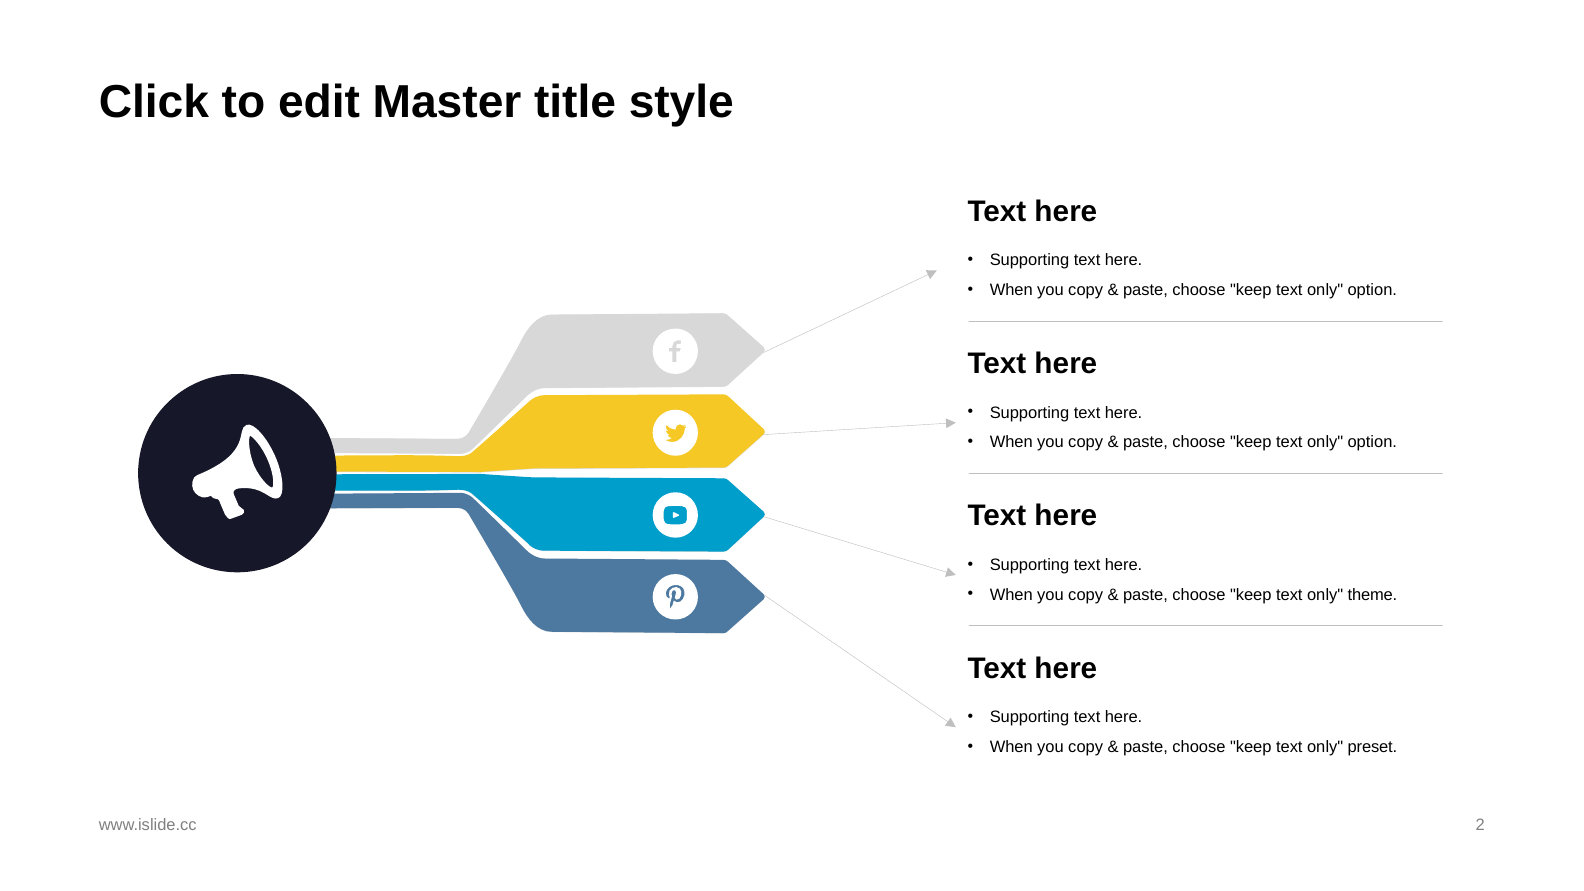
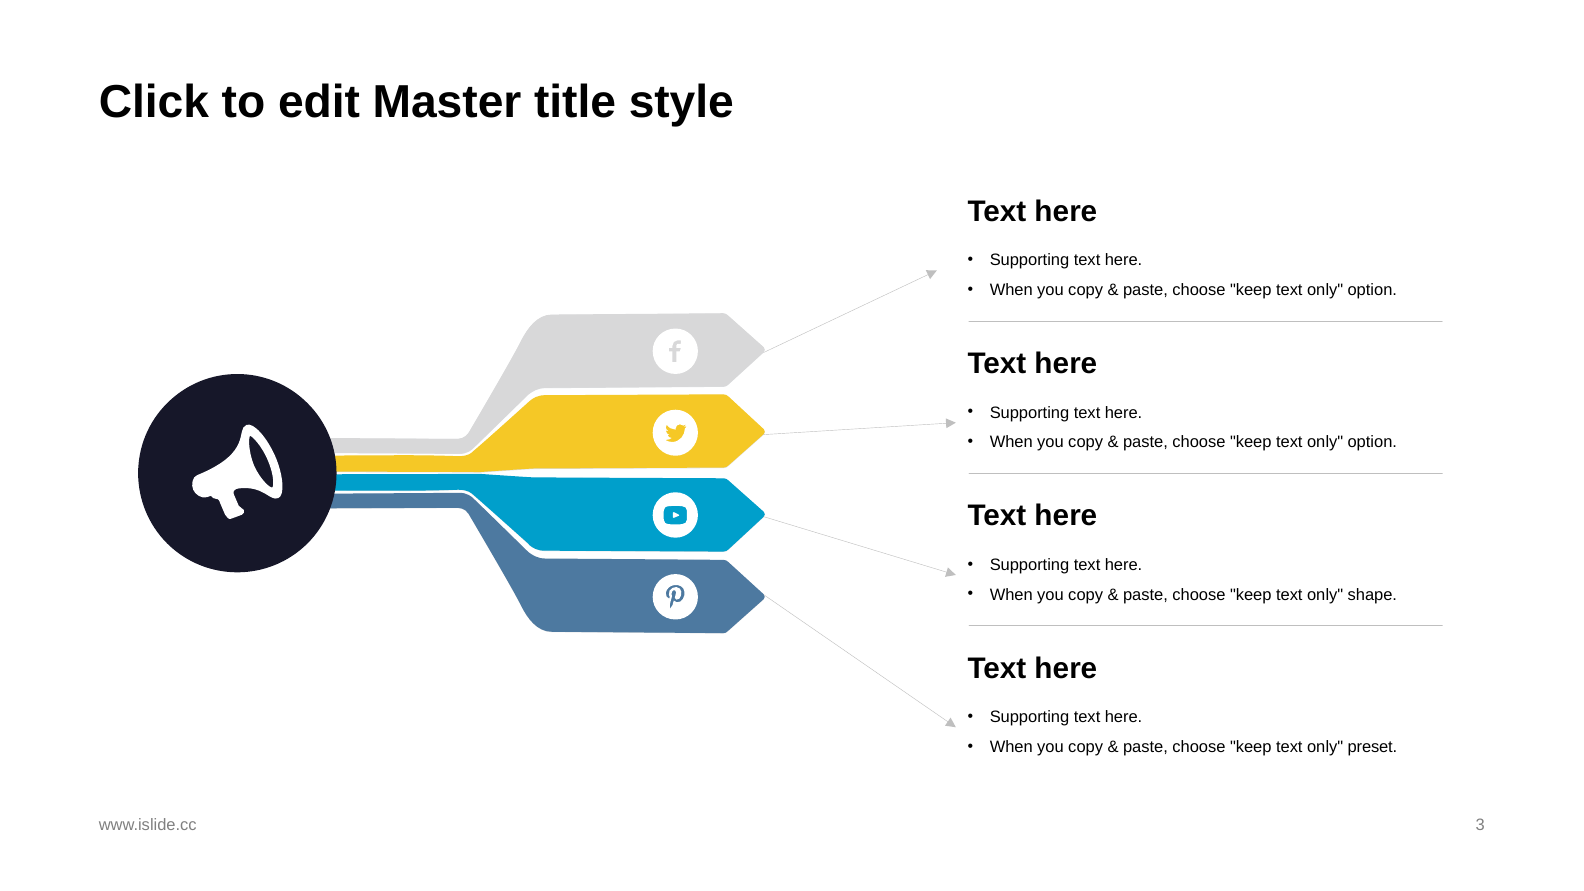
theme: theme -> shape (1372, 595)
2: 2 -> 3 (1480, 825)
